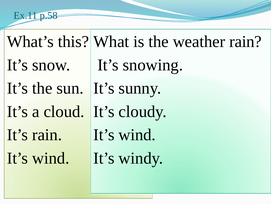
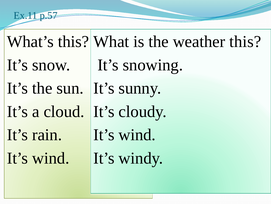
p.58: p.58 -> p.57 (49, 15)
weather rain: rain -> this (245, 42)
